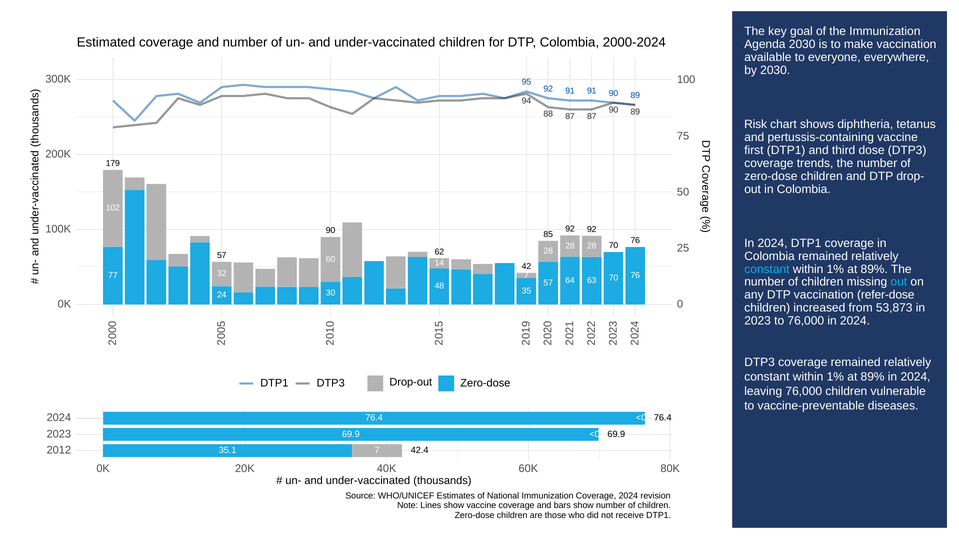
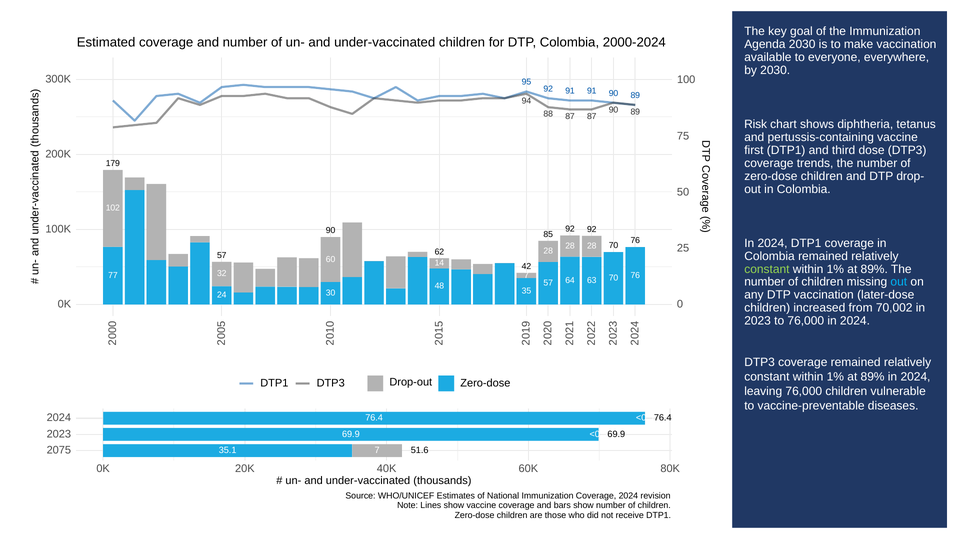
constant colour: light blue -> light green (767, 269)
refer-dose: refer-dose -> later-dose (886, 295)
53,873: 53,873 -> 70,002 (894, 308)
2012: 2012 -> 2075 (59, 451)
42.4: 42.4 -> 51.6 (420, 451)
